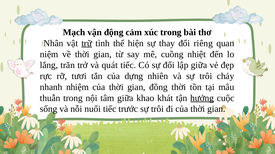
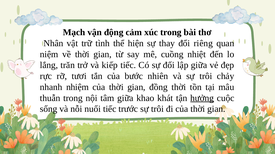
trữ underline: present -> none (87, 43)
quát: quát -> kiếp (110, 65)
dựng: dựng -> bước (134, 76)
